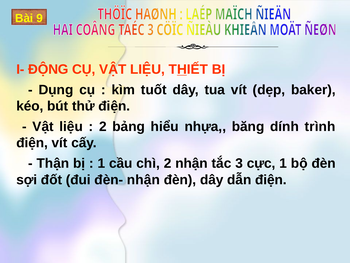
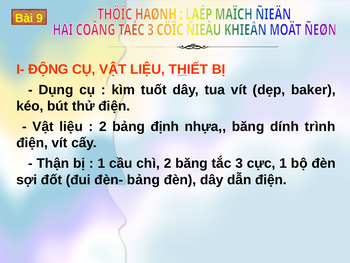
hiểu: hiểu -> định (165, 126)
2 nhận: nhận -> băng (192, 163)
đèn- nhận: nhận -> bảng (143, 179)
